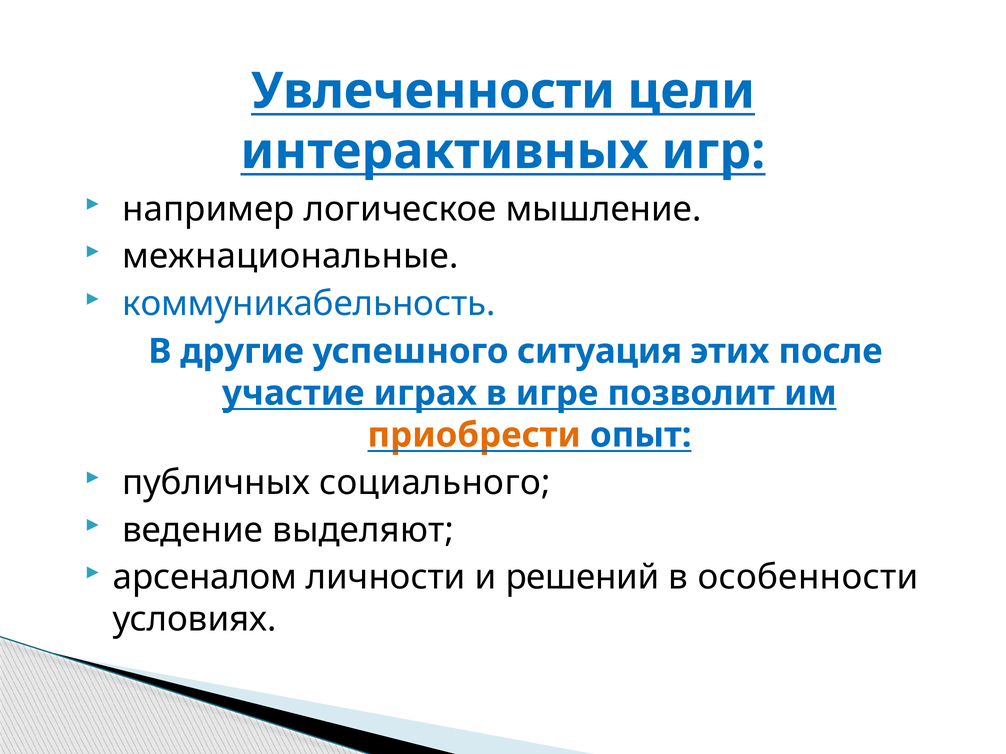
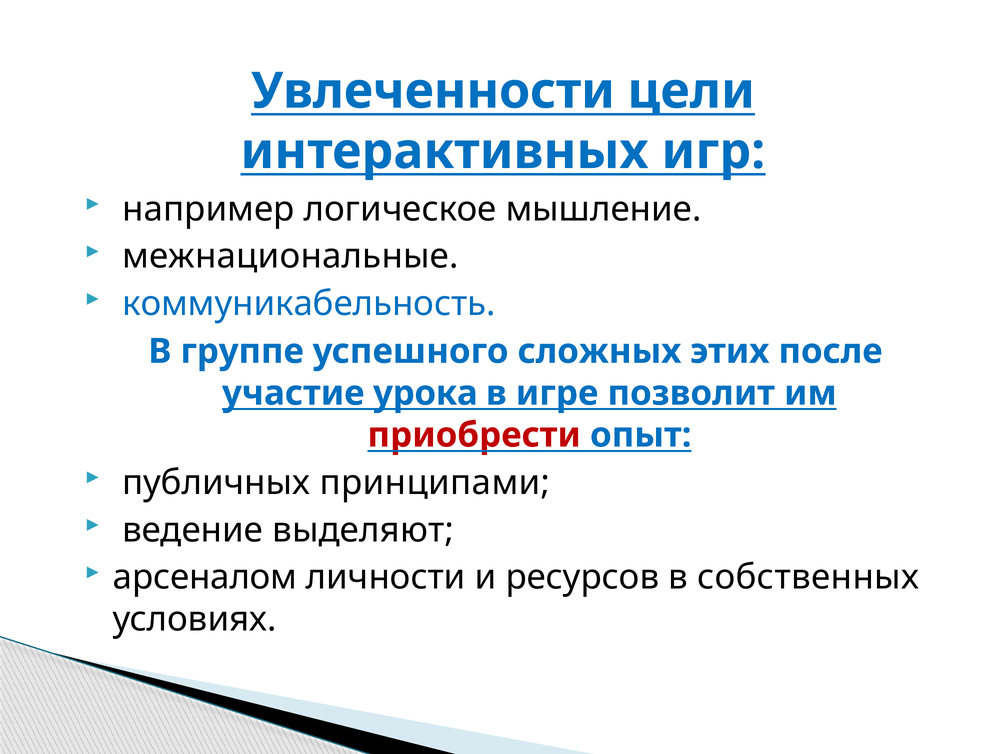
другие: другие -> группе (242, 352)
ситуация: ситуация -> сложных (599, 352)
играх: играх -> урока (425, 393)
приобрести colour: orange -> red (474, 435)
социального: социального -> принципами (435, 483)
решений: решений -> ресурсов (582, 578)
особенности: особенности -> собственных (808, 578)
